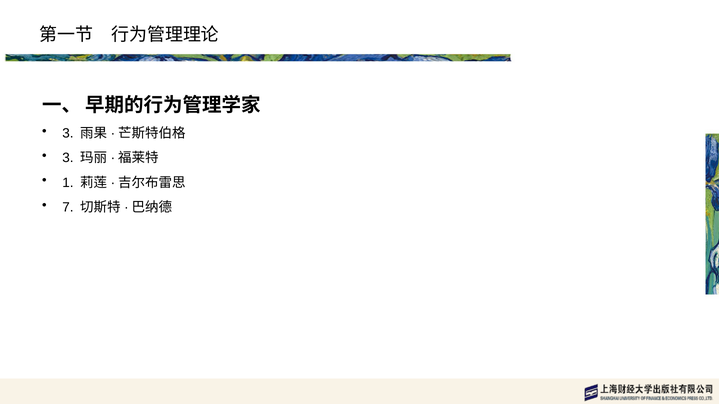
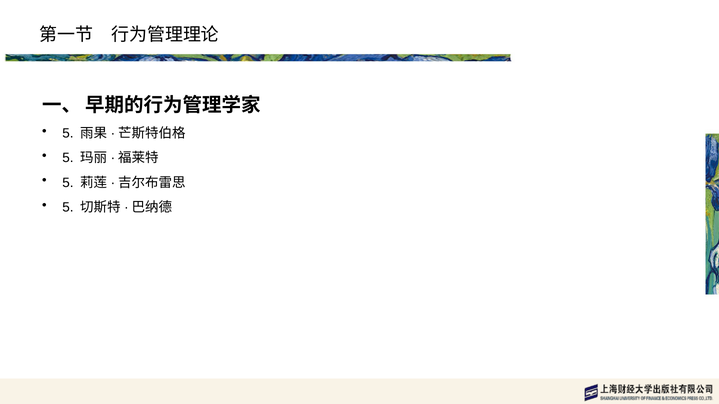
3: 3 -> 5 (68, 133)
3: 3 -> 5 (68, 158)
1: 1 -> 5 (68, 183)
7: 7 -> 5 (68, 208)
